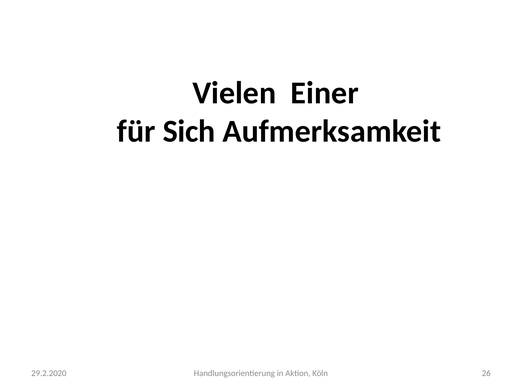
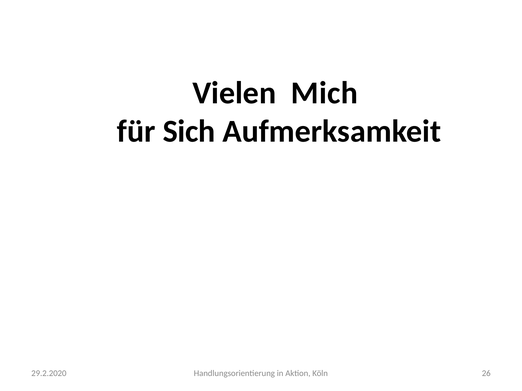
Einer: Einer -> Mich (324, 93)
